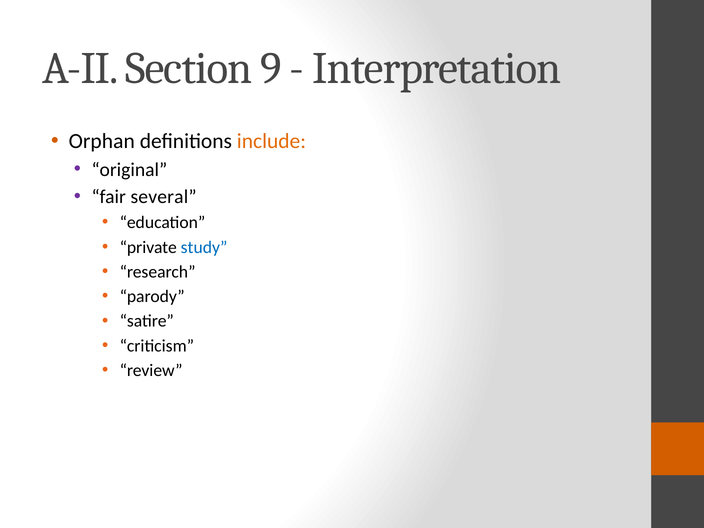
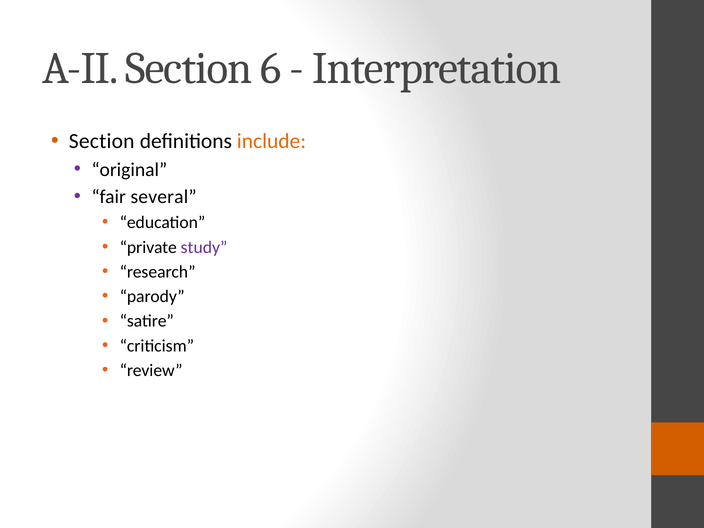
9: 9 -> 6 (271, 68)
Orphan: Orphan -> Section (102, 141)
study colour: blue -> purple (204, 247)
